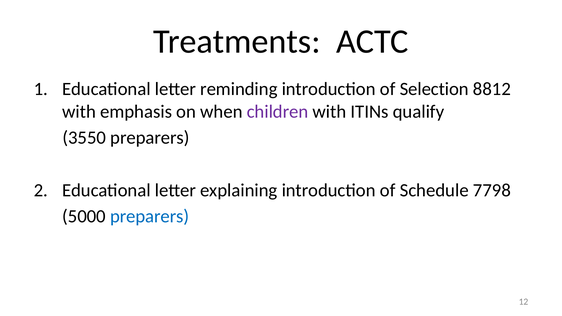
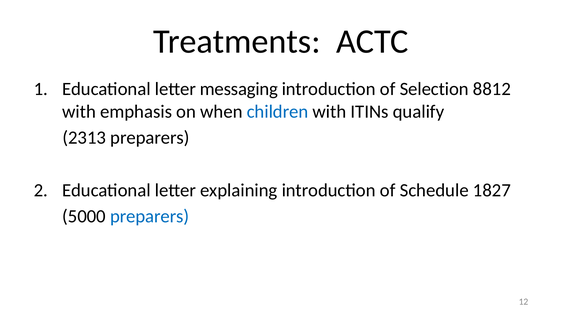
reminding: reminding -> messaging (239, 89)
children colour: purple -> blue (278, 112)
3550: 3550 -> 2313 (84, 138)
7798: 7798 -> 1827 (492, 190)
